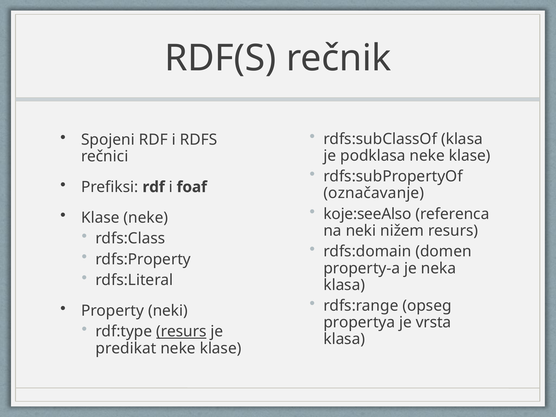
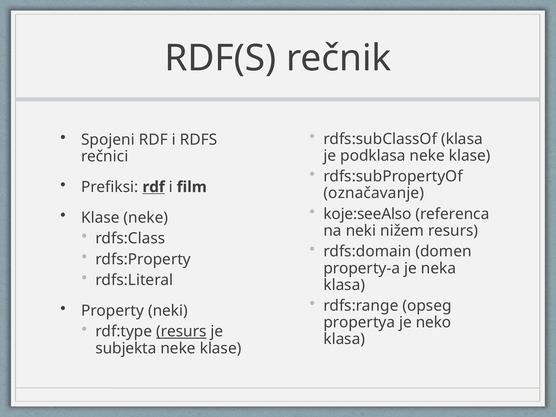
rdf underline: none -> present (154, 187)
foaf: foaf -> film (192, 187)
vrsta: vrsta -> neko (434, 322)
predikat: predikat -> subjekta (126, 348)
